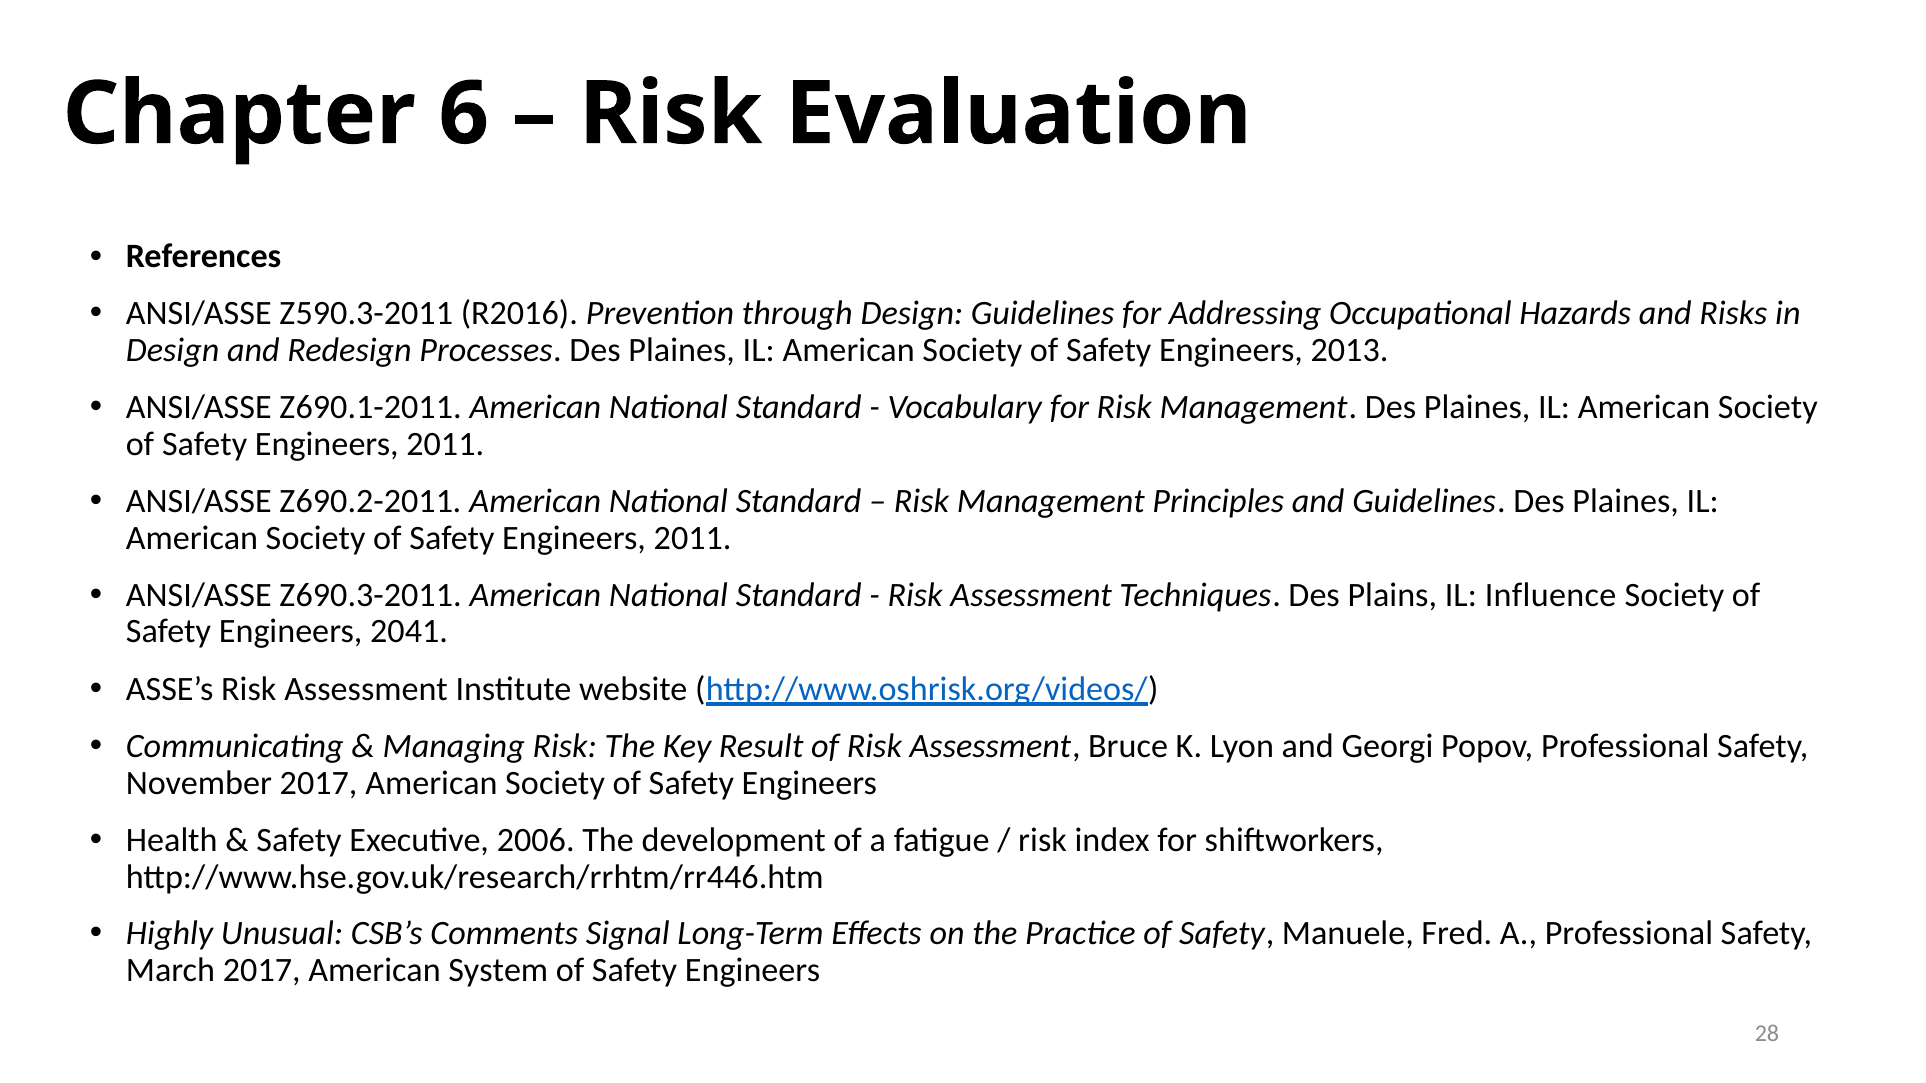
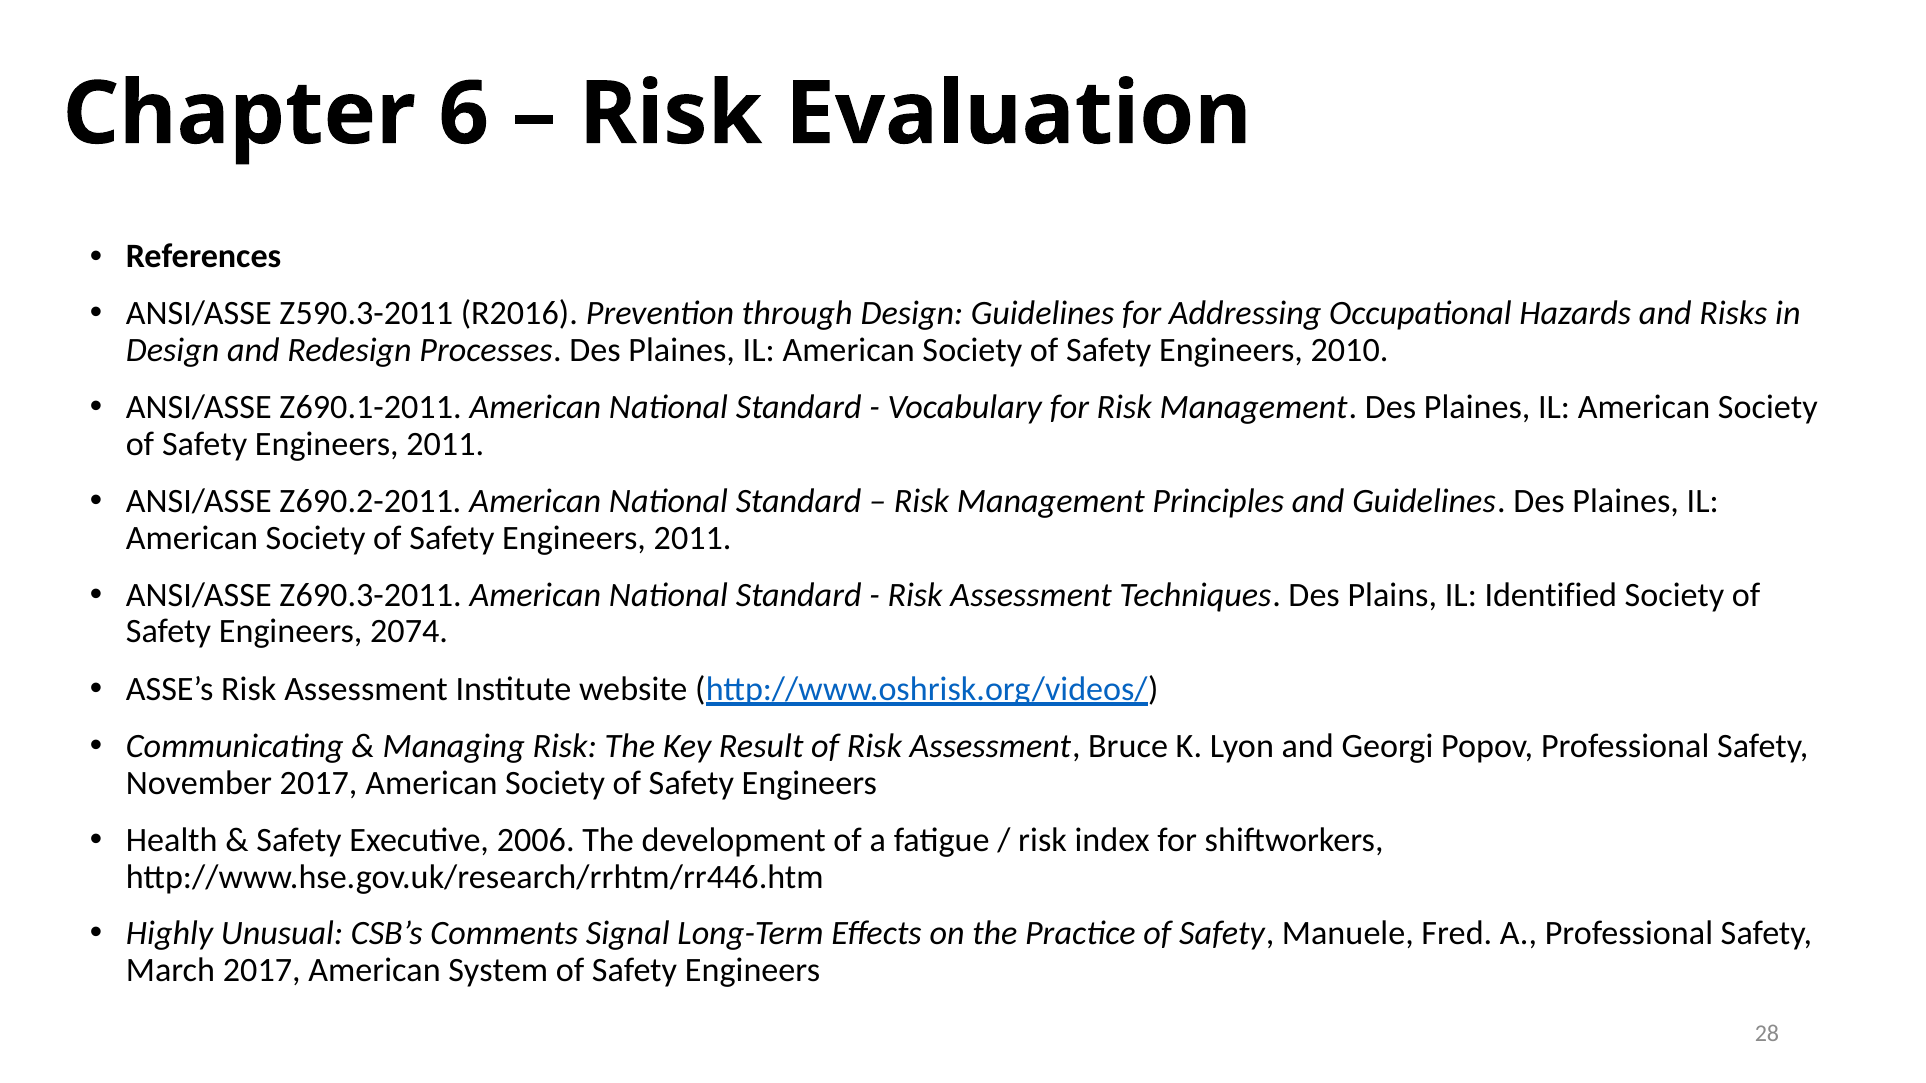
2013: 2013 -> 2010 (1350, 351)
Influence: Influence -> Identified (1551, 595)
2041: 2041 -> 2074 (409, 632)
